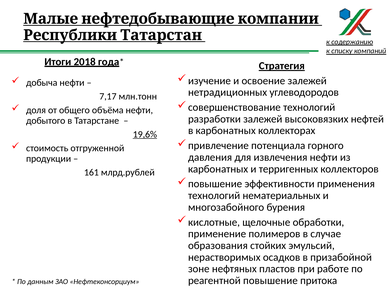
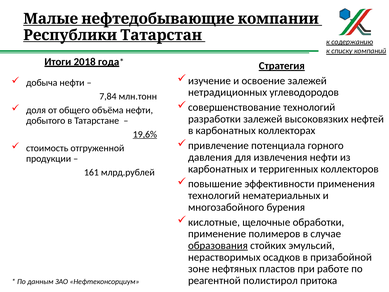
7,17: 7,17 -> 7,84 (108, 96)
образования underline: none -> present (218, 245)
реагентной повышение: повышение -> полистирол (270, 280)
